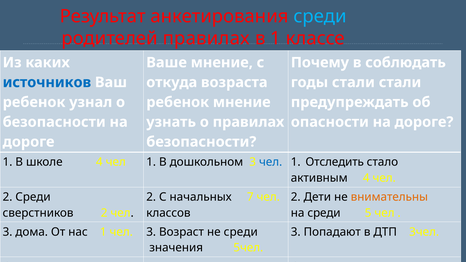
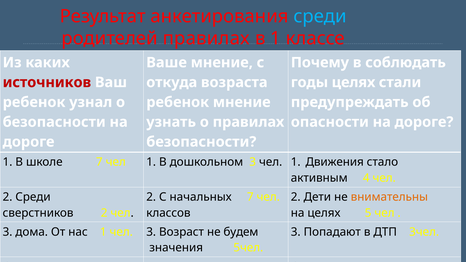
источников colour: blue -> red (47, 82)
годы стали: стали -> целях (354, 82)
школе 4: 4 -> 7 (99, 162)
чел colour: blue -> black (271, 162)
Отследить: Отследить -> Движения (335, 162)
на среди: среди -> целях (324, 213)
не среди: среди -> будем (241, 232)
